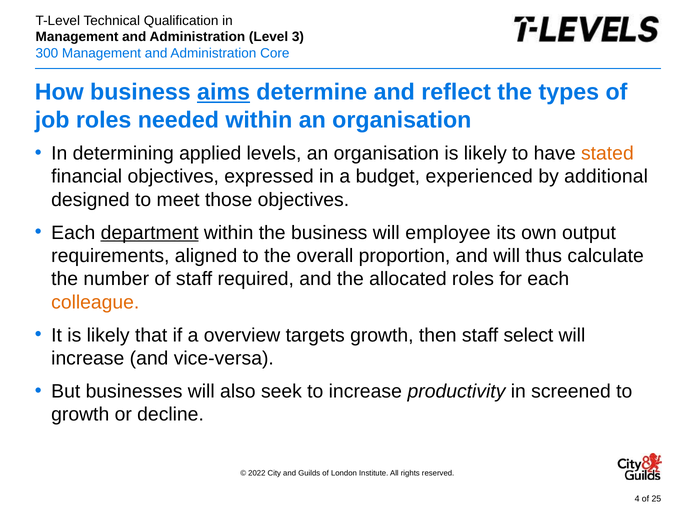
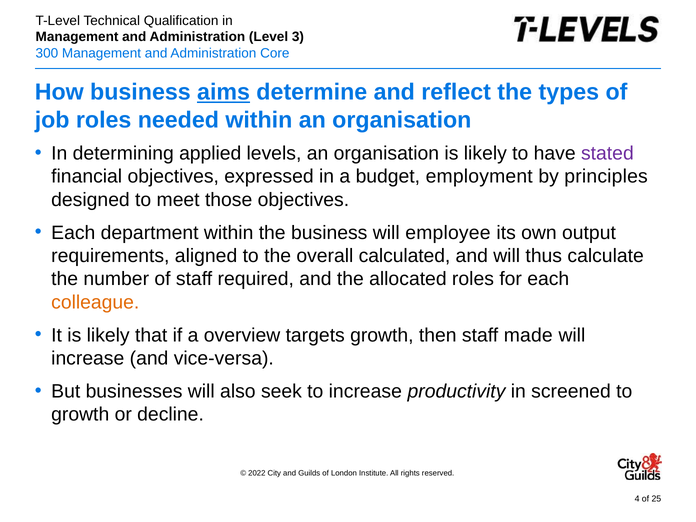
stated colour: orange -> purple (607, 153)
experienced: experienced -> employment (479, 177)
additional: additional -> principles (606, 177)
department underline: present -> none (150, 233)
proportion: proportion -> calculated (405, 256)
select: select -> made (528, 335)
